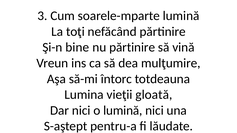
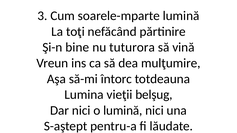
nu părtinire: părtinire -> tuturora (132, 47)
gloată: gloată -> belşug (154, 95)
